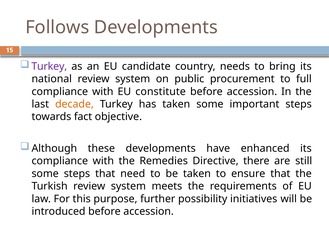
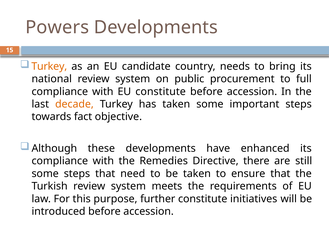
Follows: Follows -> Powers (57, 27)
Turkey colour: purple -> orange (49, 66)
further possibility: possibility -> constitute (203, 199)
